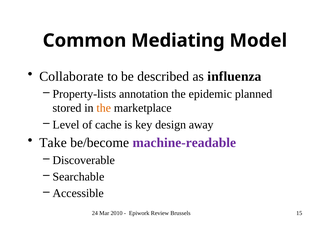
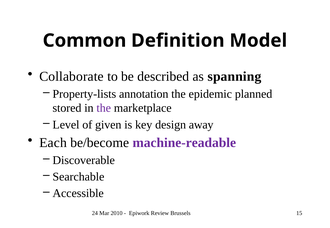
Mediating: Mediating -> Definition (178, 41)
influenza: influenza -> spanning (234, 77)
the colour: orange -> purple (104, 108)
cache: cache -> given (108, 125)
Take: Take -> Each (53, 143)
